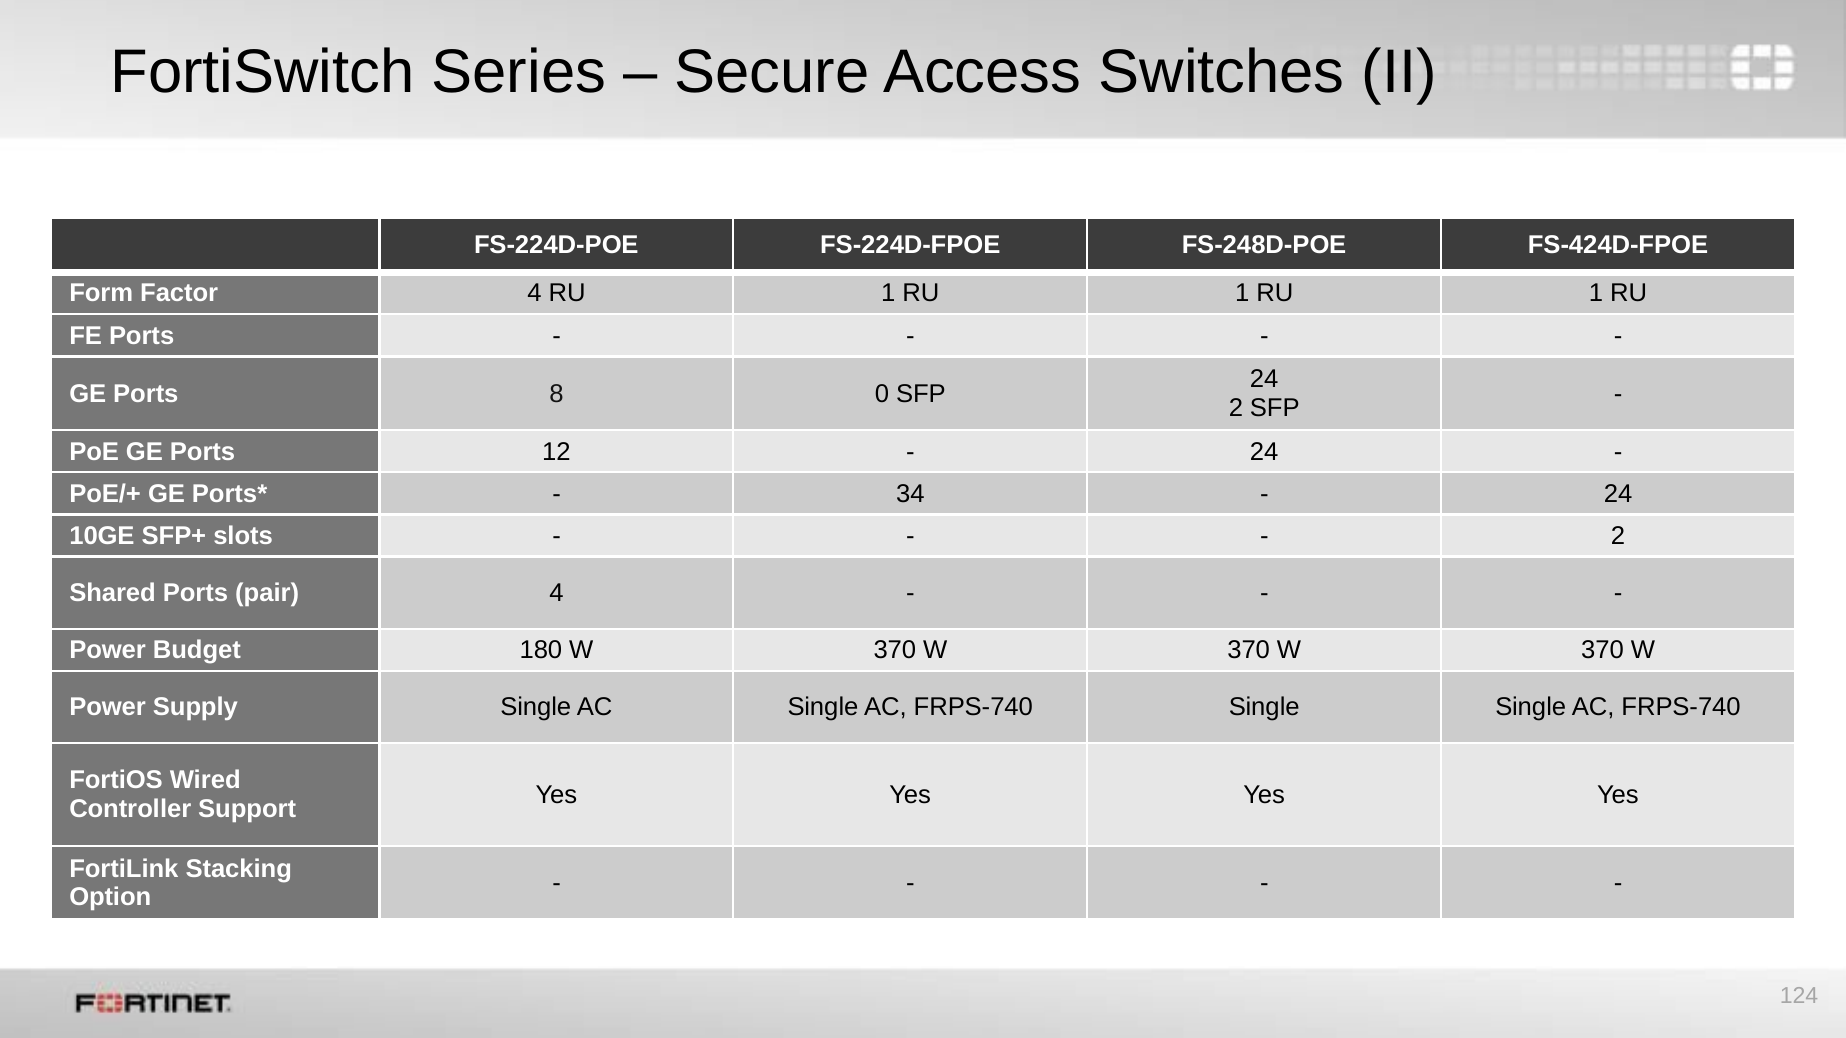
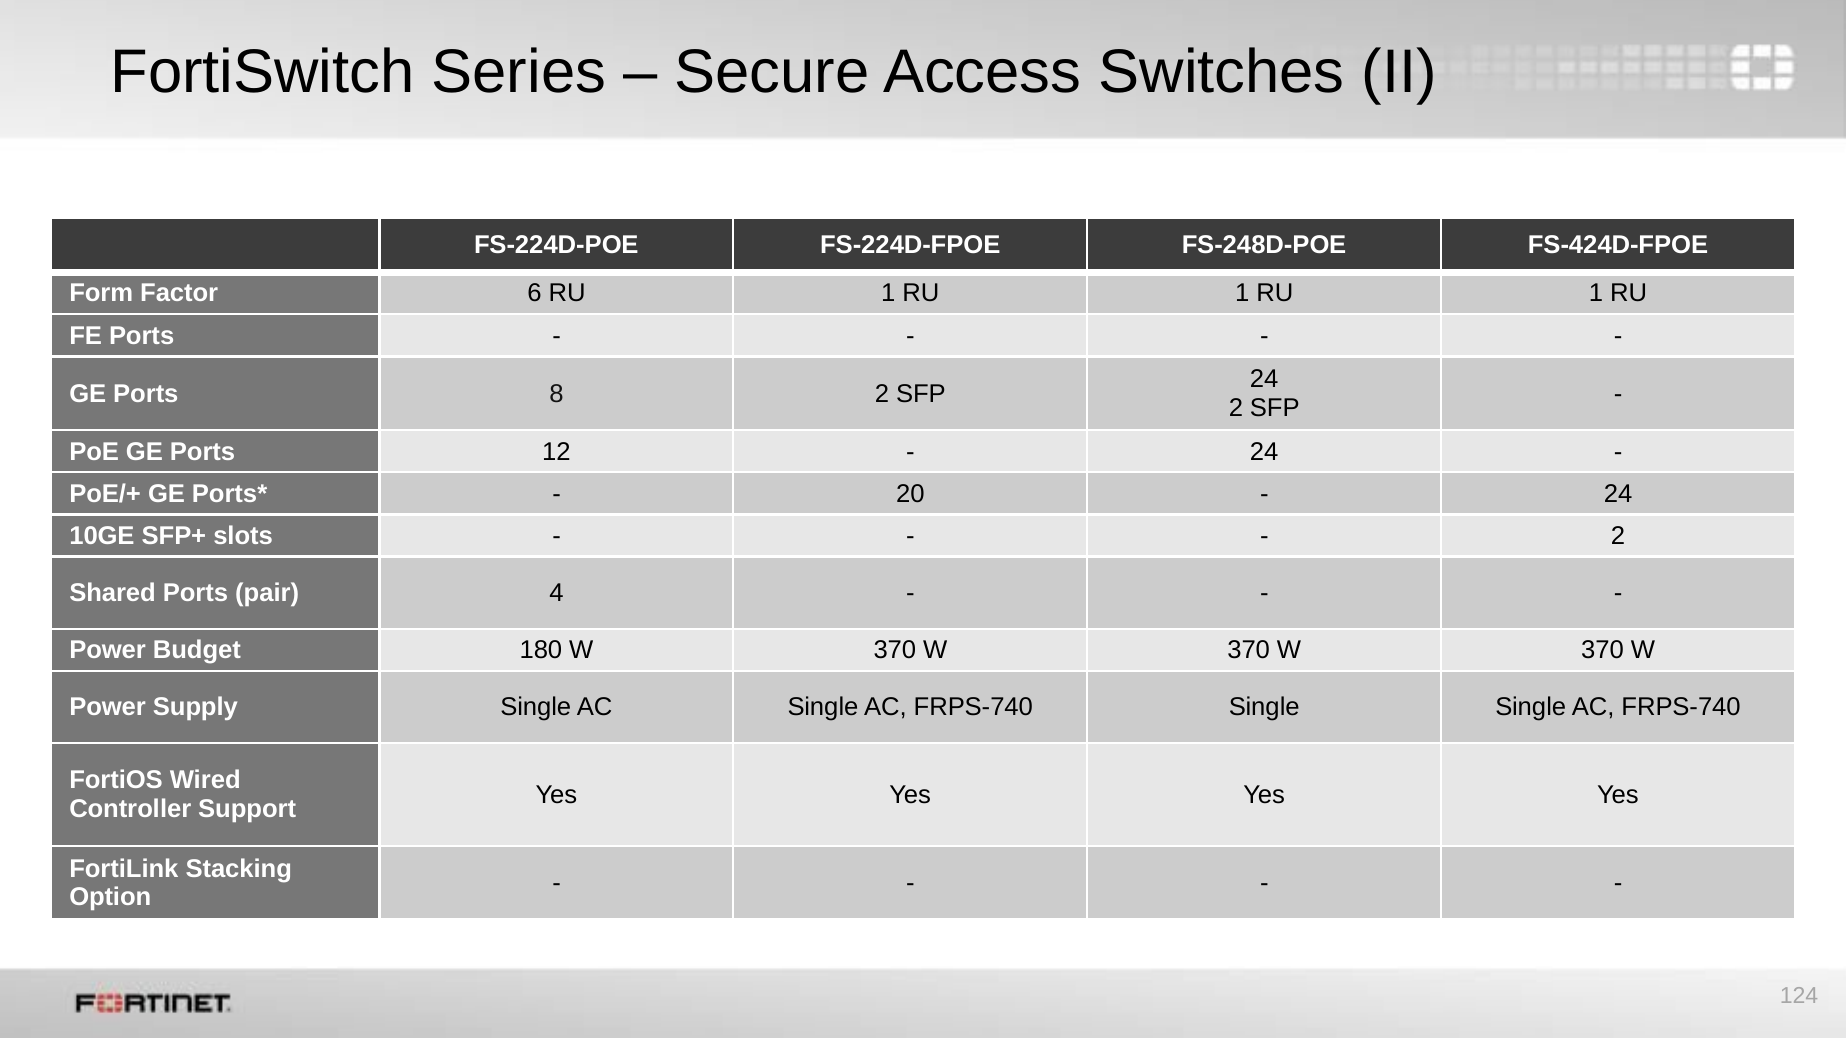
Factor 4: 4 -> 6 (534, 294)
8 0: 0 -> 2 (882, 394)
34: 34 -> 20 (910, 494)
